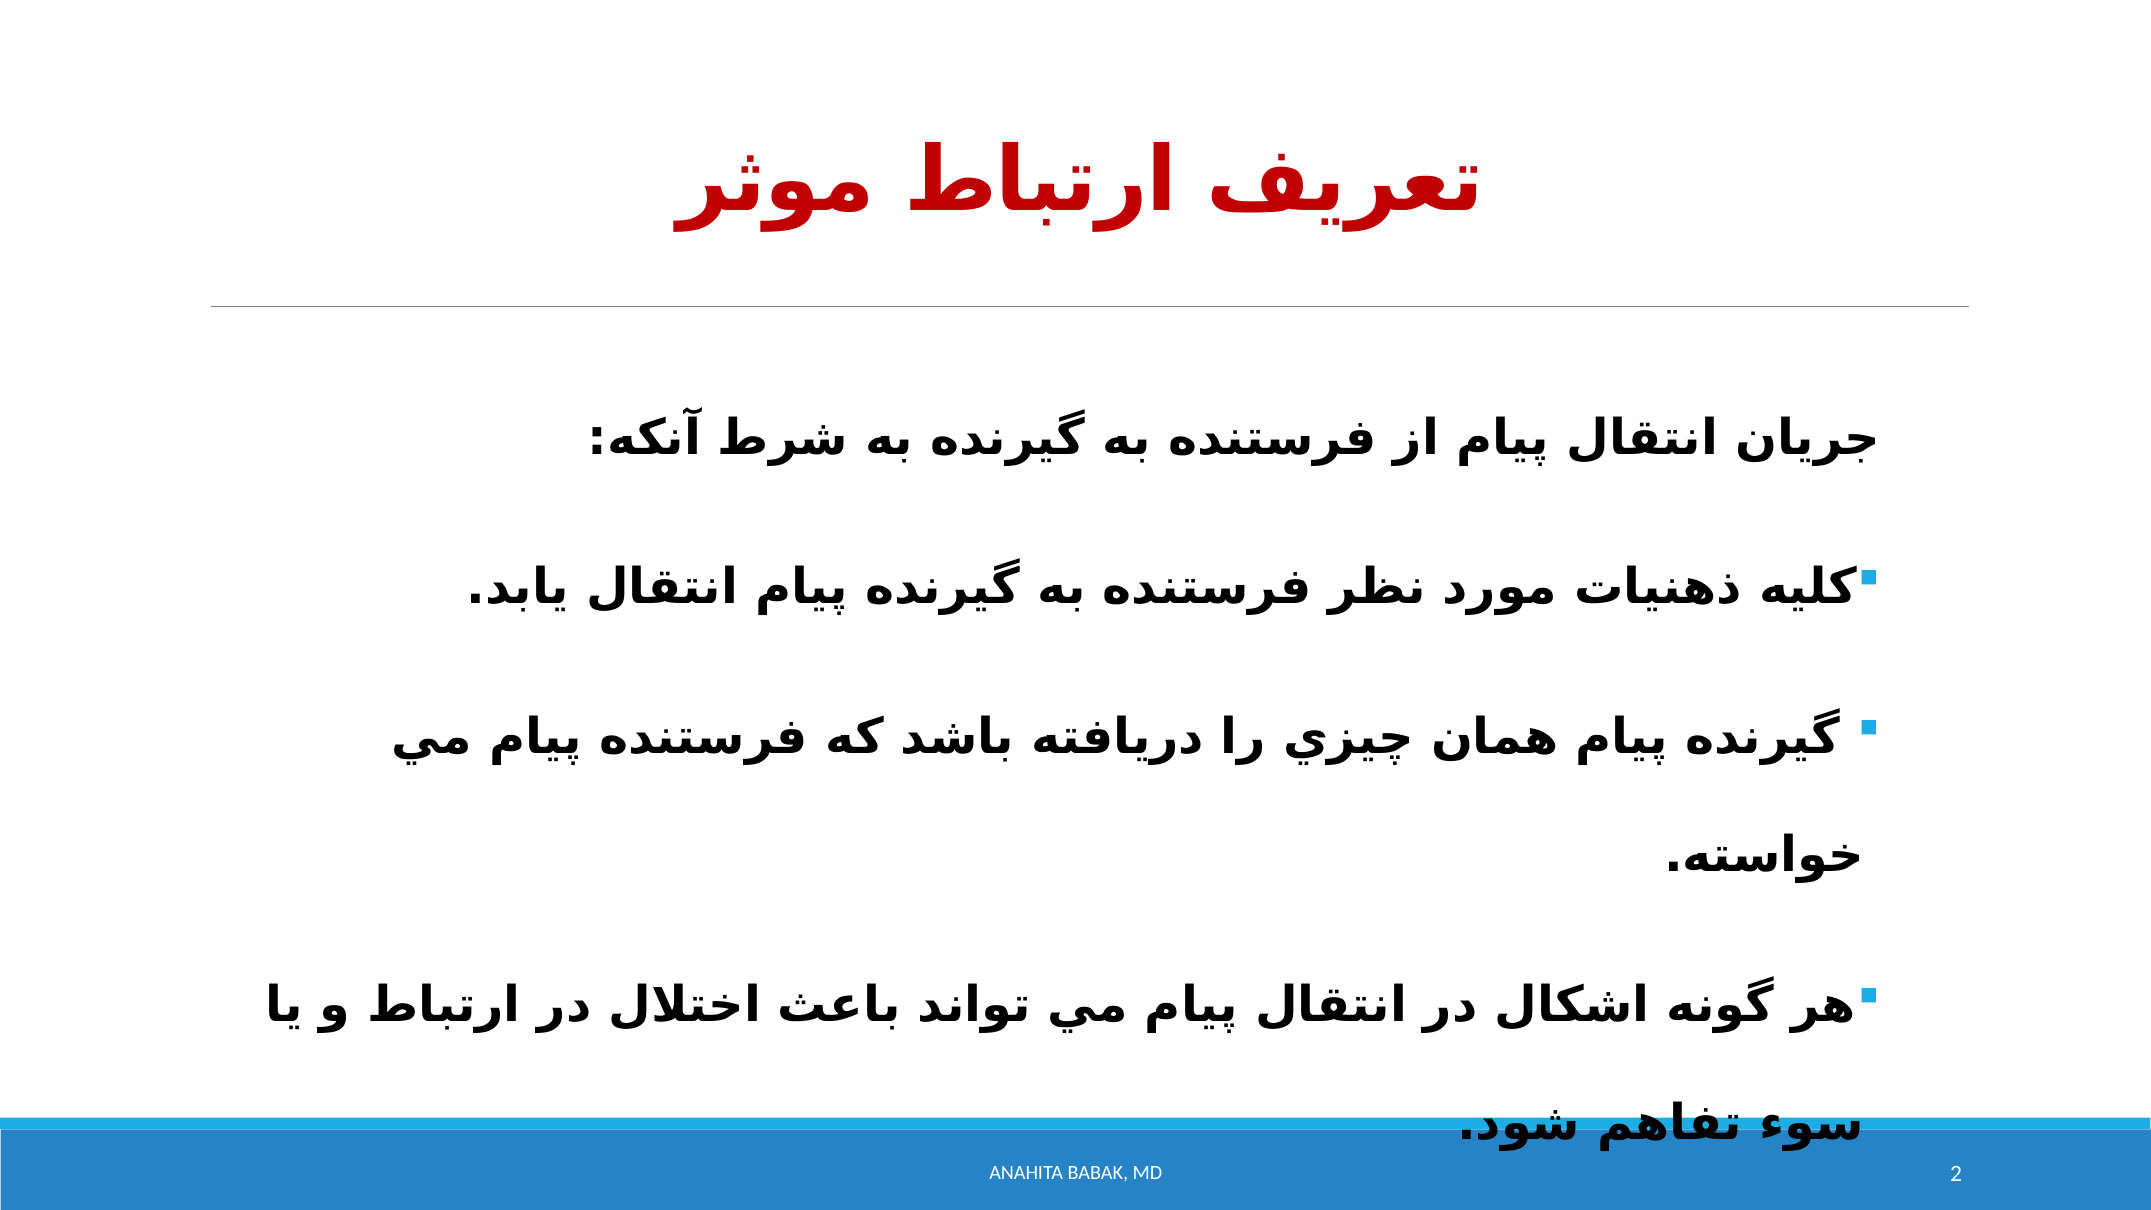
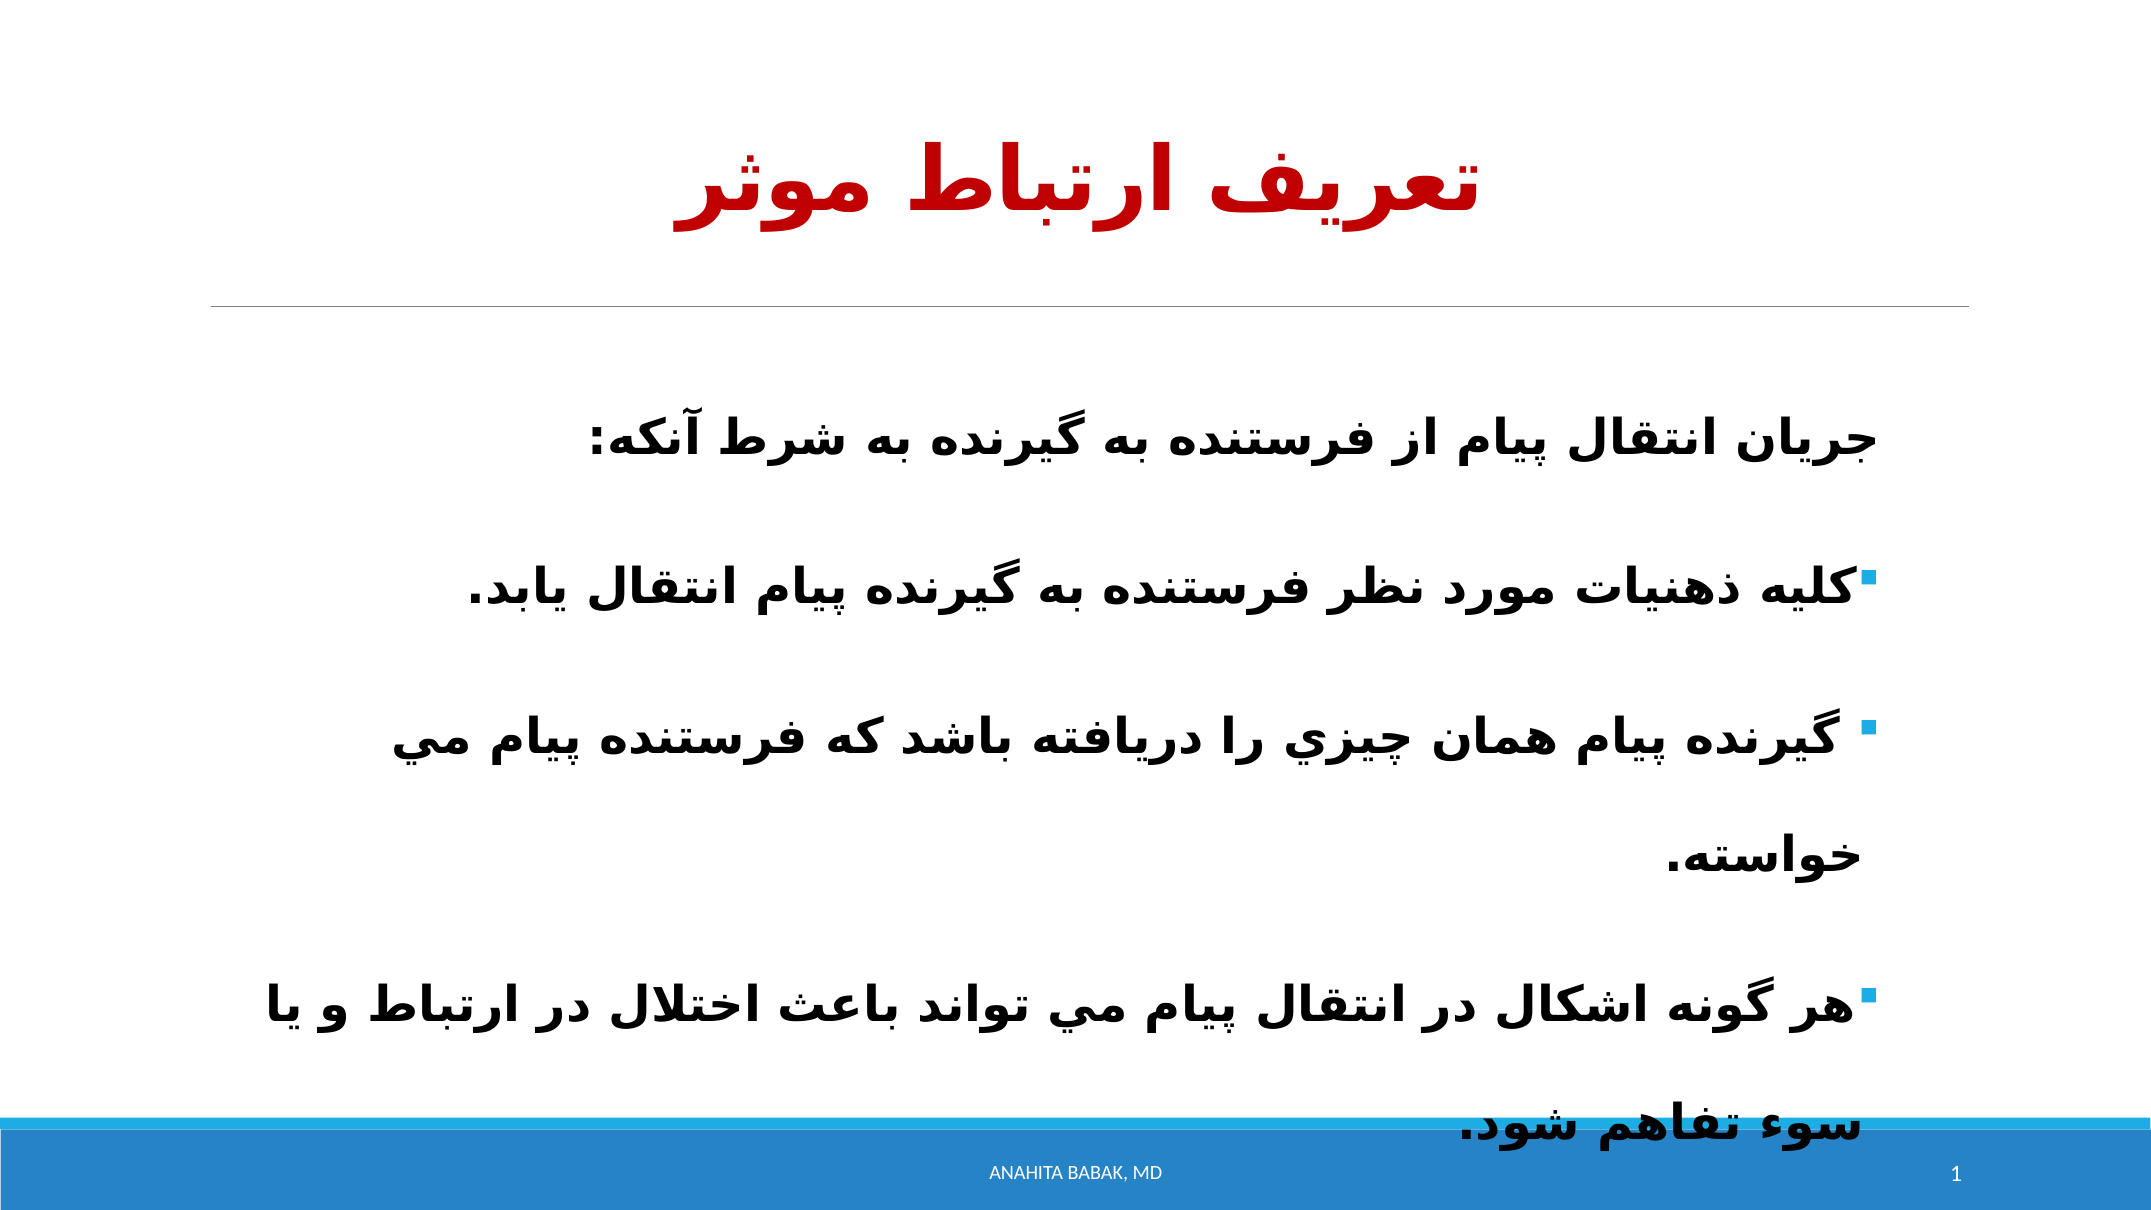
2: 2 -> 1 (1956, 1173)
